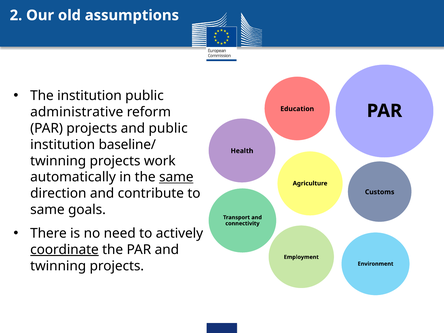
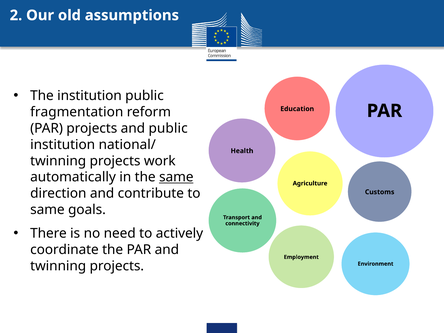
administrative: administrative -> fragmentation (77, 112)
baseline/: baseline/ -> national/ (127, 145)
coordinate underline: present -> none (64, 250)
